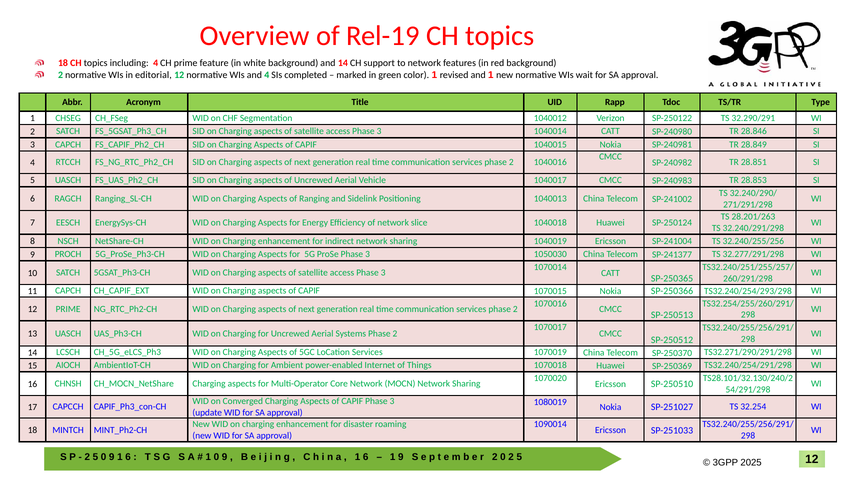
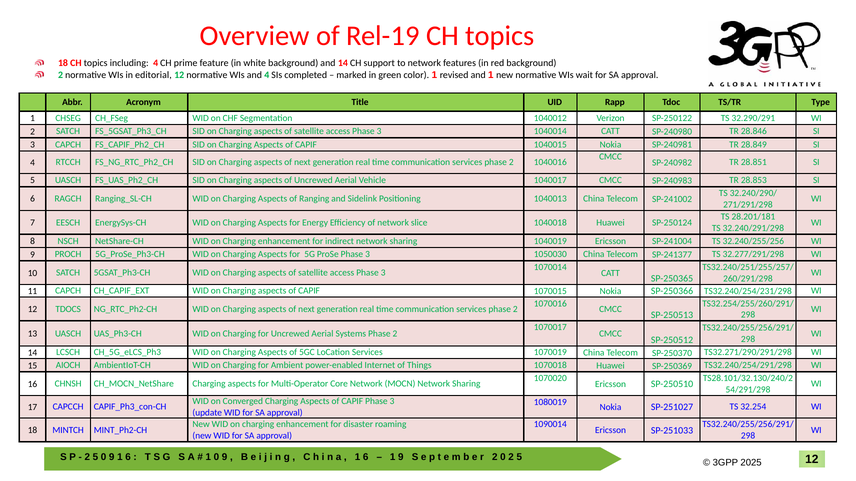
28.201/263: 28.201/263 -> 28.201/181 (753, 217)
TS32.240/254/293/298: TS32.240/254/293/298 -> TS32.240/254/231/298 (748, 291)
12 PRIME: PRIME -> TDOCS (68, 309)
